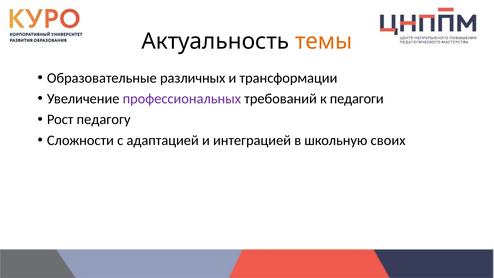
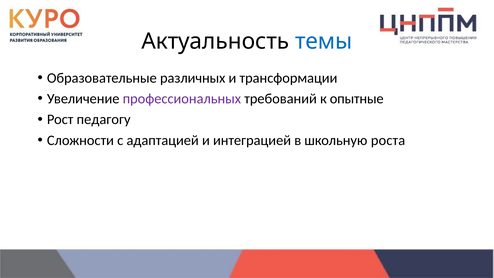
темы colour: orange -> blue (324, 41)
педагоги: педагоги -> опытные (357, 99)
своих: своих -> роста (388, 140)
